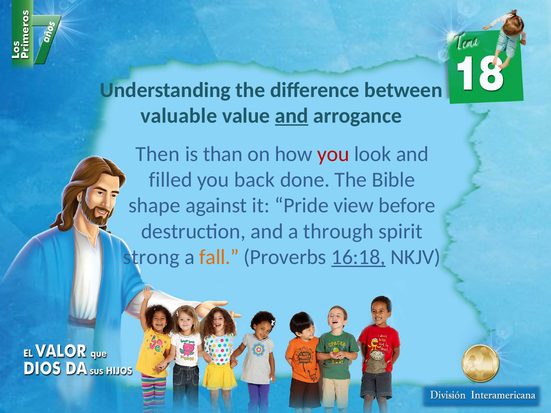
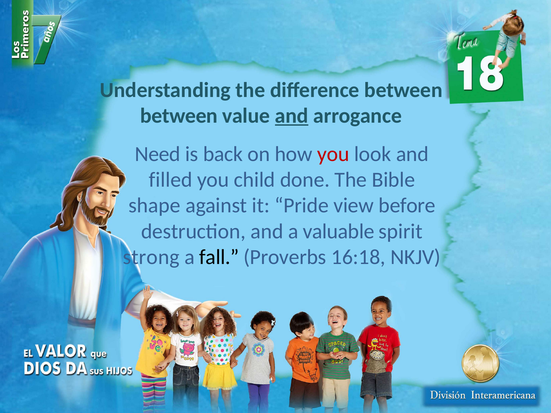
valuable: valuable -> between (179, 116)
Then: Then -> Need (158, 154)
than: than -> back (223, 154)
back: back -> child (255, 180)
through: through -> valuable (339, 231)
fall colour: orange -> black (219, 257)
16:18 underline: present -> none (358, 257)
